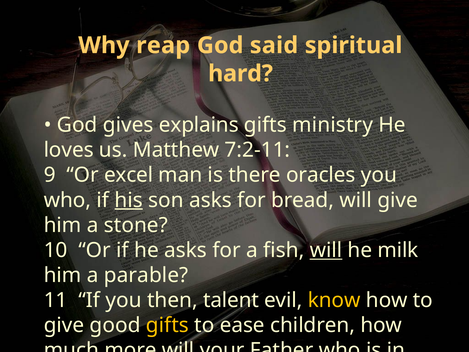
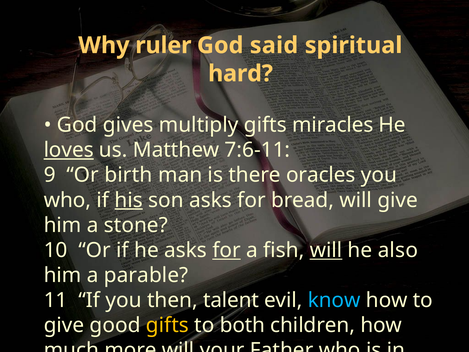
reap: reap -> ruler (163, 45)
explains: explains -> multiply (199, 125)
ministry: ministry -> miracles (333, 125)
loves underline: none -> present (69, 150)
7:2-11: 7:2-11 -> 7:6-11 (257, 150)
excel: excel -> birth (128, 175)
for underline: none -> present (227, 250)
milk: milk -> also (398, 250)
know colour: yellow -> light blue (334, 300)
ease: ease -> both (242, 325)
